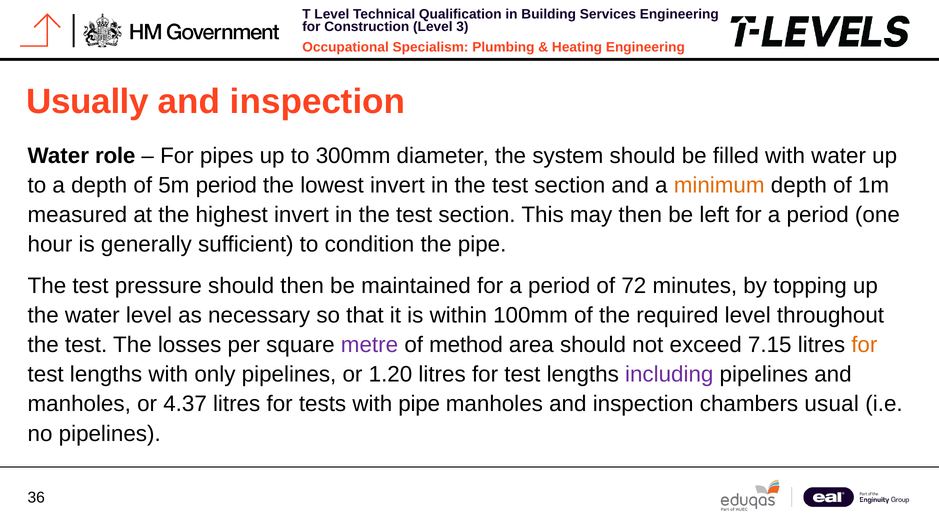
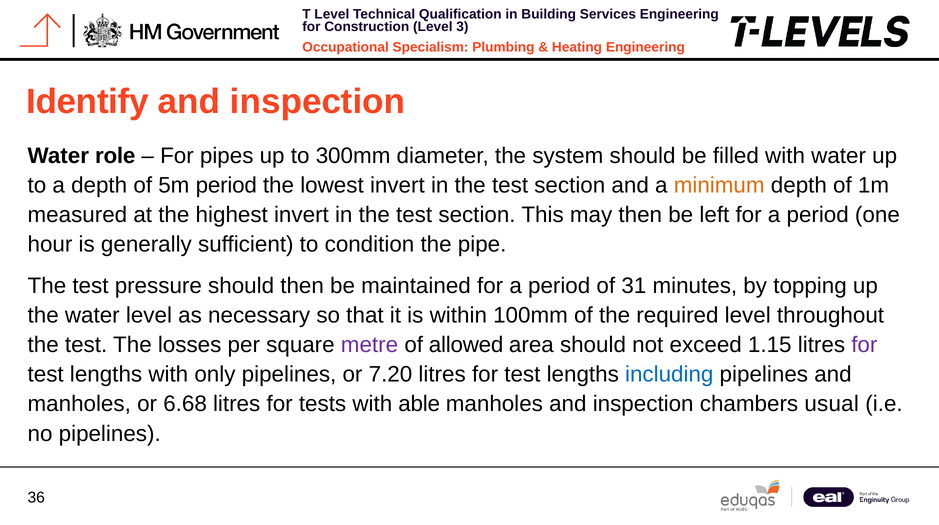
Usually: Usually -> Identify (87, 102)
72: 72 -> 31 (634, 286)
method: method -> allowed (466, 345)
7.15: 7.15 -> 1.15 (770, 345)
for colour: orange -> purple (864, 345)
1.20: 1.20 -> 7.20 (390, 374)
including colour: purple -> blue (669, 374)
4.37: 4.37 -> 6.68 (185, 404)
with pipe: pipe -> able (419, 404)
